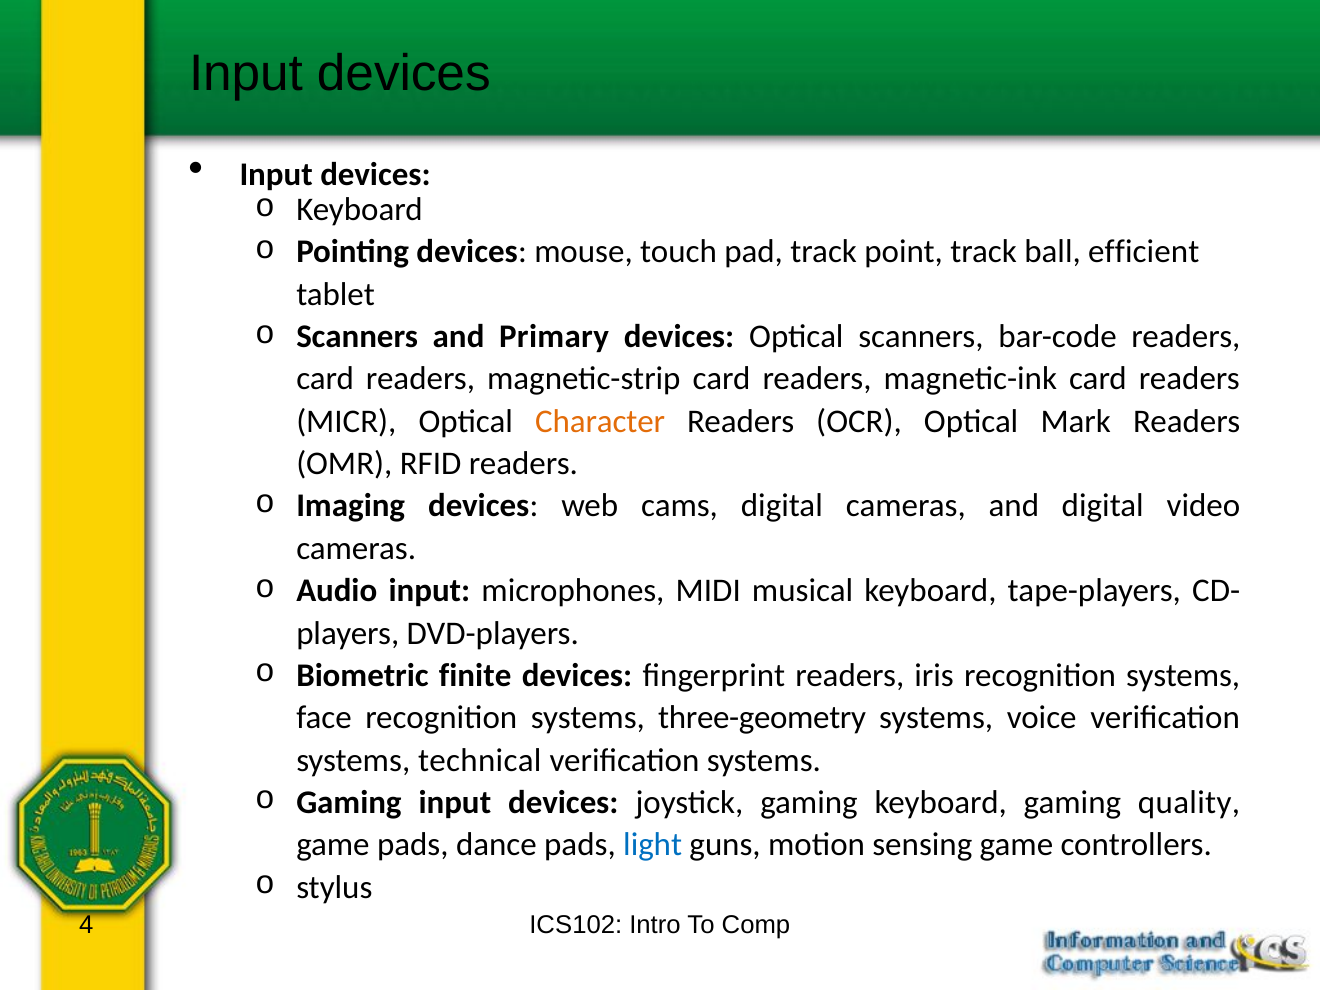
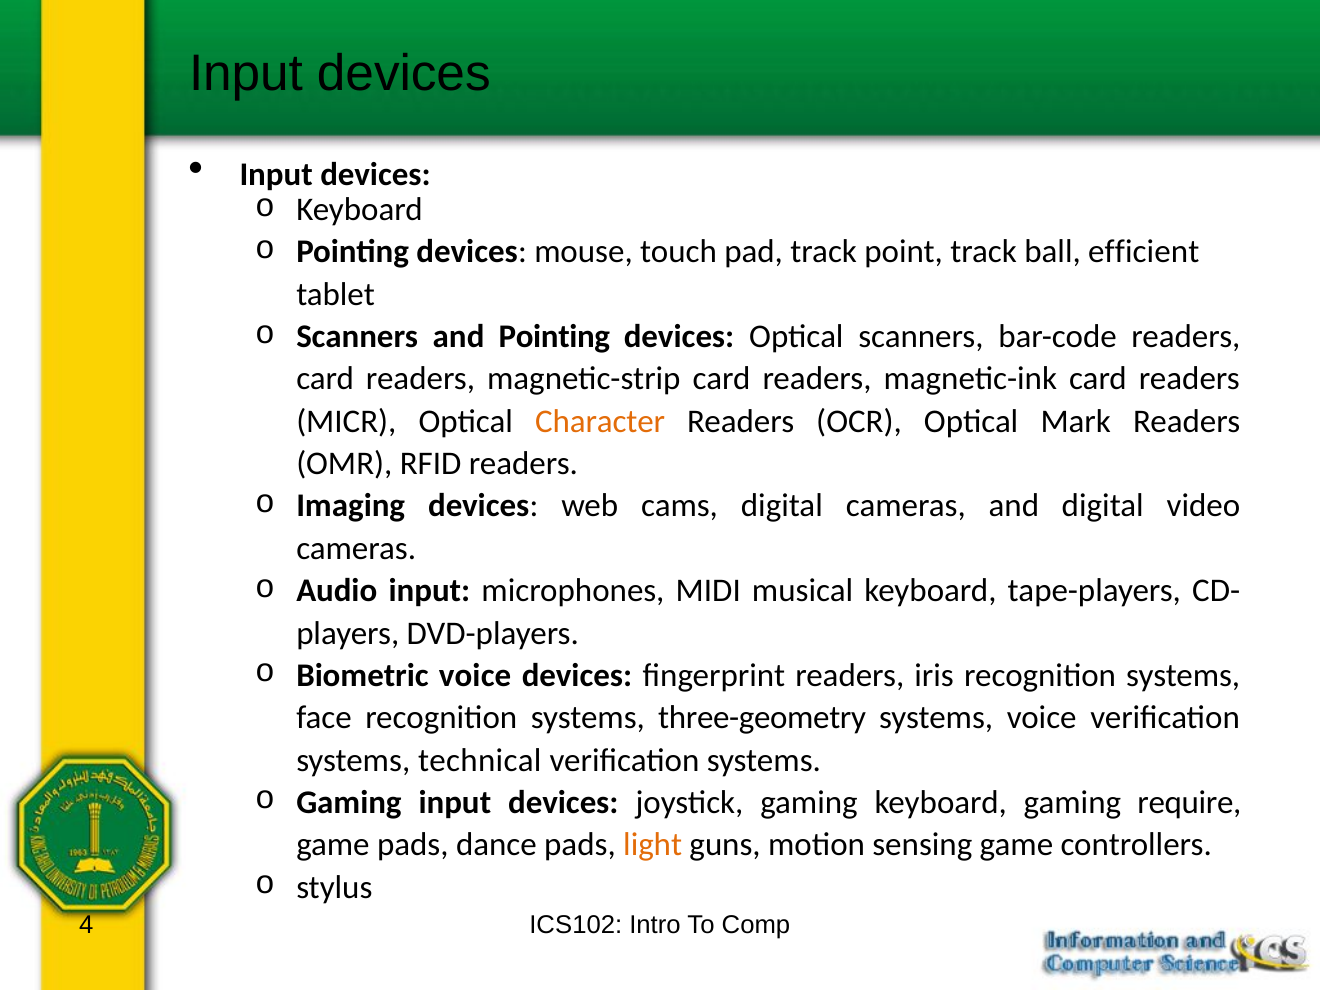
and Primary: Primary -> Pointing (554, 337)
Biometric finite: finite -> voice (475, 676)
quality: quality -> require (1189, 803)
light colour: blue -> orange (653, 845)
